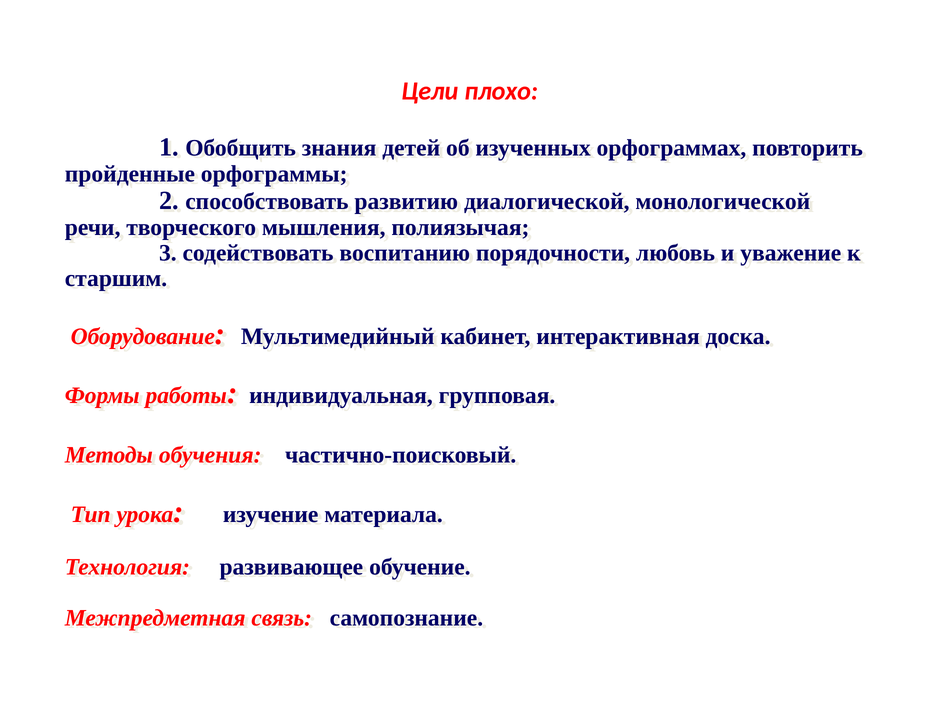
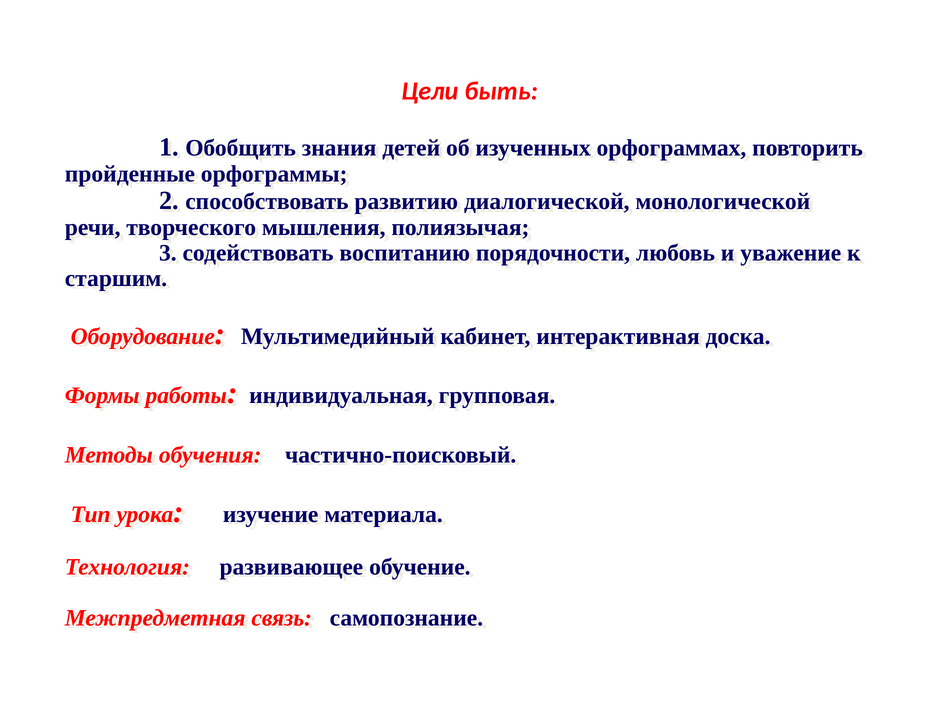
плохо: плохо -> быть (501, 91)
